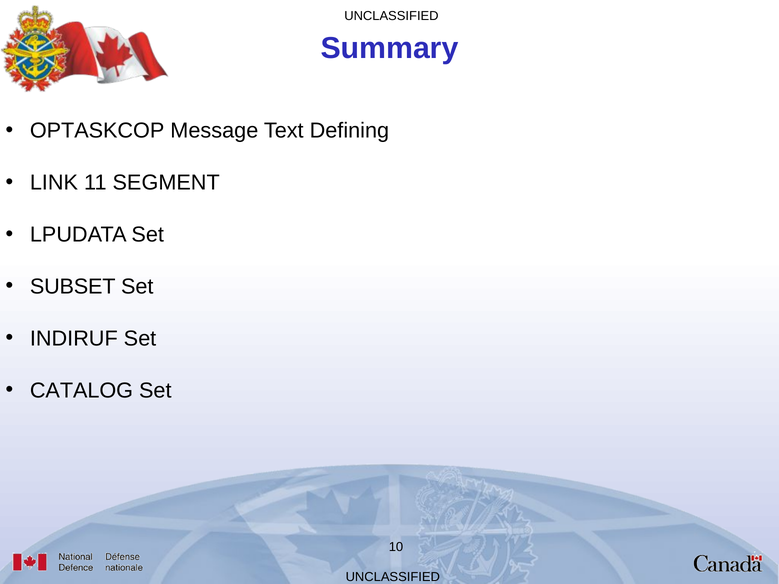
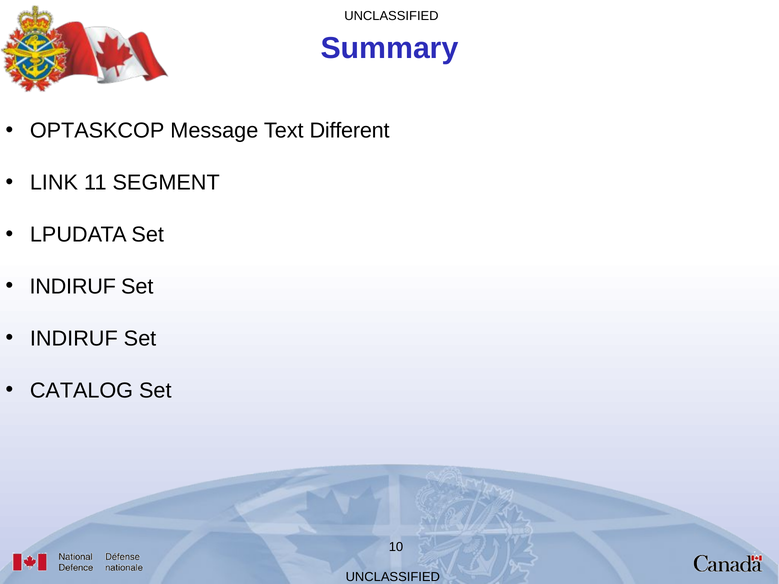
Defining: Defining -> Different (350, 131)
SUBSET: SUBSET -> INDIRUF (73, 287)
